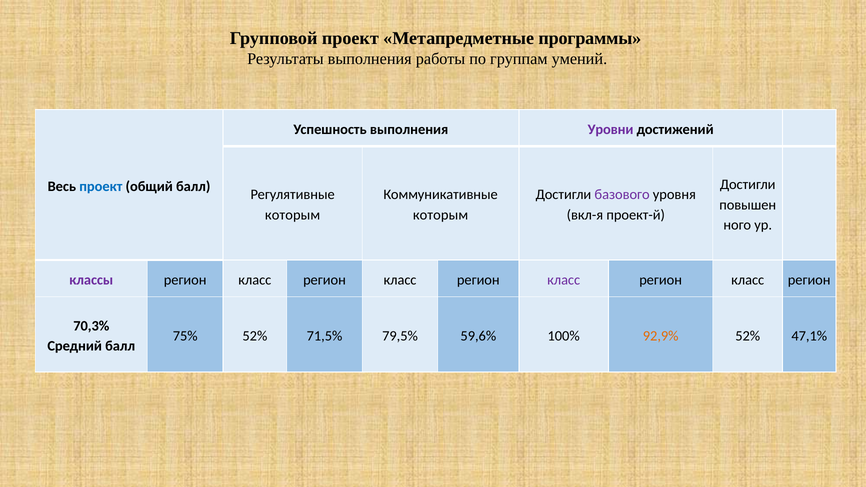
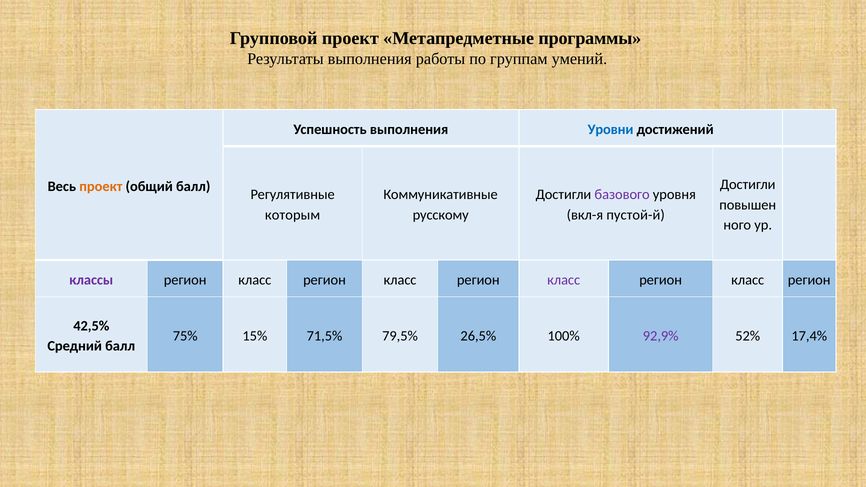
Уровни colour: purple -> blue (611, 130)
проект colour: blue -> orange (101, 186)
которым: которым -> русскому (441, 215)
проект-й: проект-й -> пустой-й (636, 215)
70,3%: 70,3% -> 42,5% (91, 326)
75% 52%: 52% -> 15% (255, 336)
59,6%: 59,6% -> 26,5% (478, 336)
92,9% colour: orange -> purple (661, 336)
47,1%: 47,1% -> 17,4% (809, 336)
